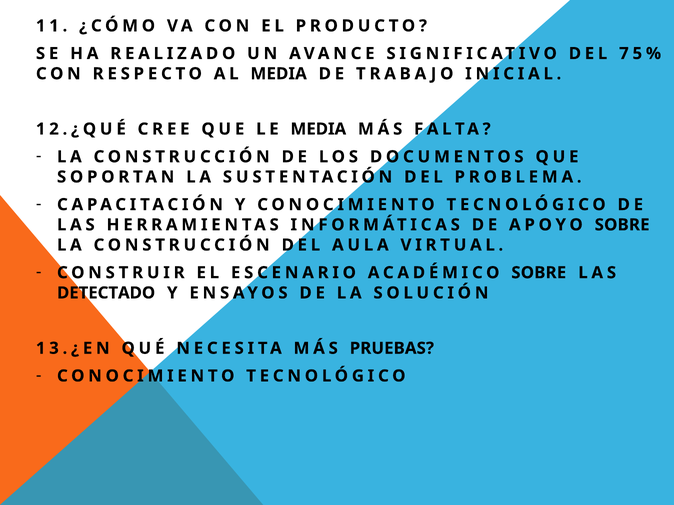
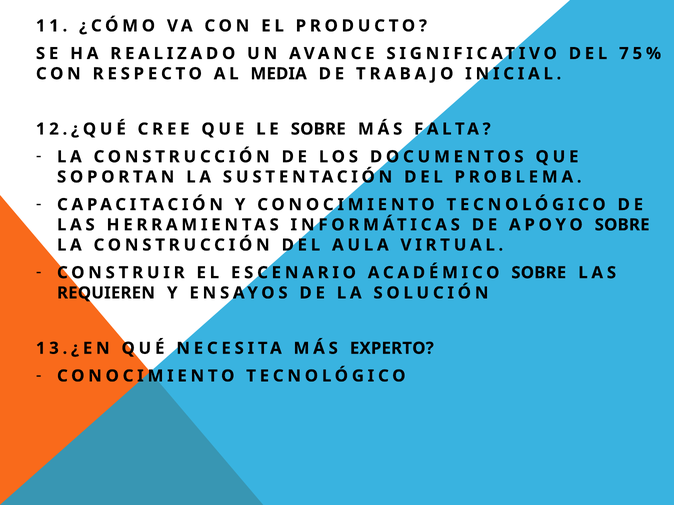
LE MEDIA: MEDIA -> SOBRE (318, 129)
DETECTADO: DETECTADO -> REQUIEREN (106, 293)
PRUEBAS: PRUEBAS -> EXPERTO (392, 349)
